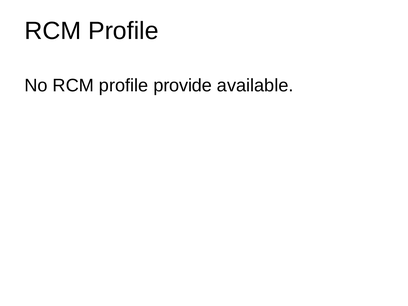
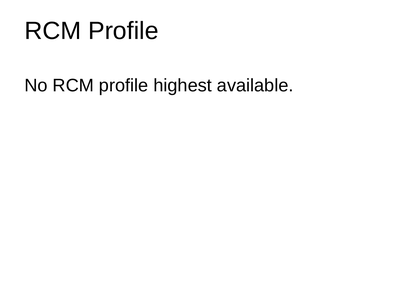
provide: provide -> highest (183, 86)
